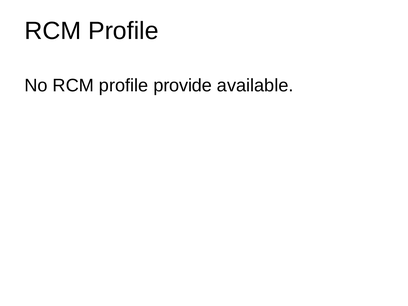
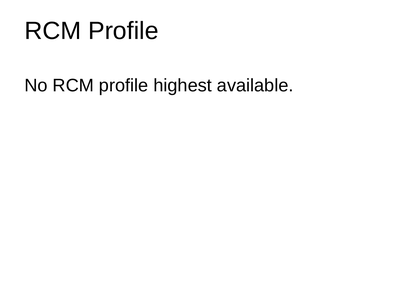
provide: provide -> highest (183, 86)
